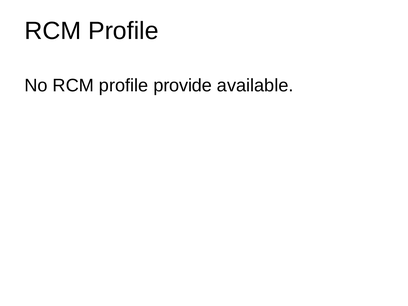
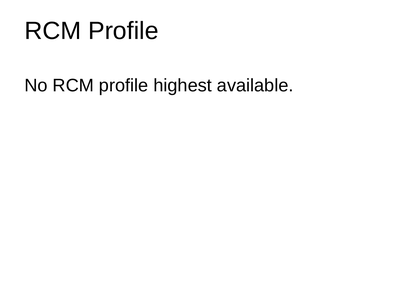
provide: provide -> highest (183, 86)
